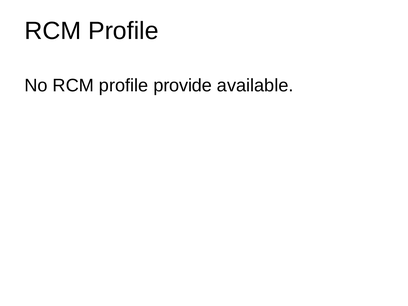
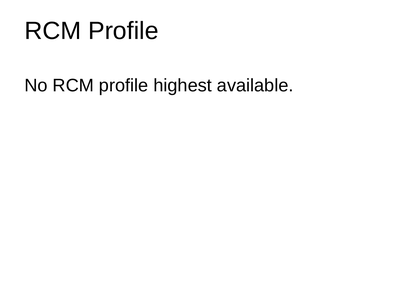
provide: provide -> highest (183, 86)
